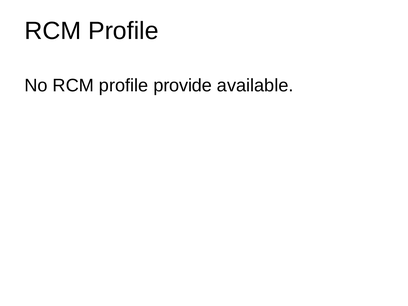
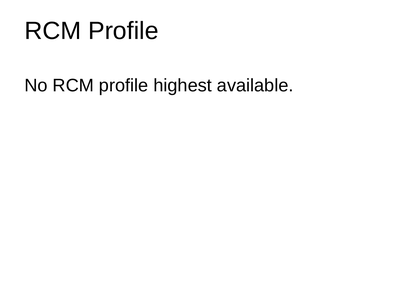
provide: provide -> highest (183, 86)
